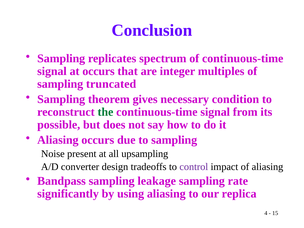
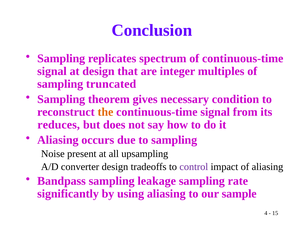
at occurs: occurs -> design (98, 71)
the colour: green -> orange (105, 112)
possible: possible -> reduces (59, 125)
replica: replica -> sample (239, 194)
